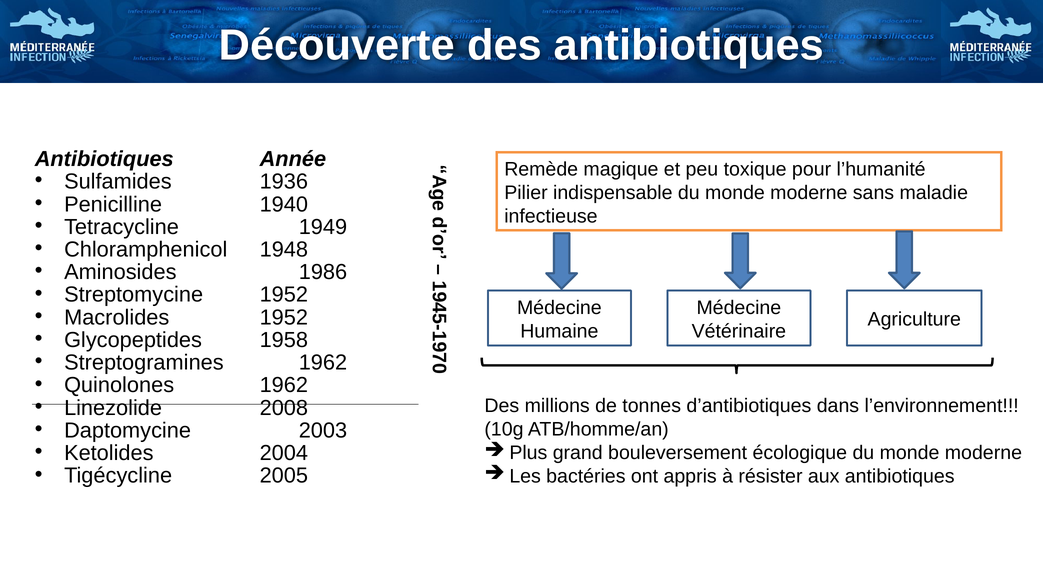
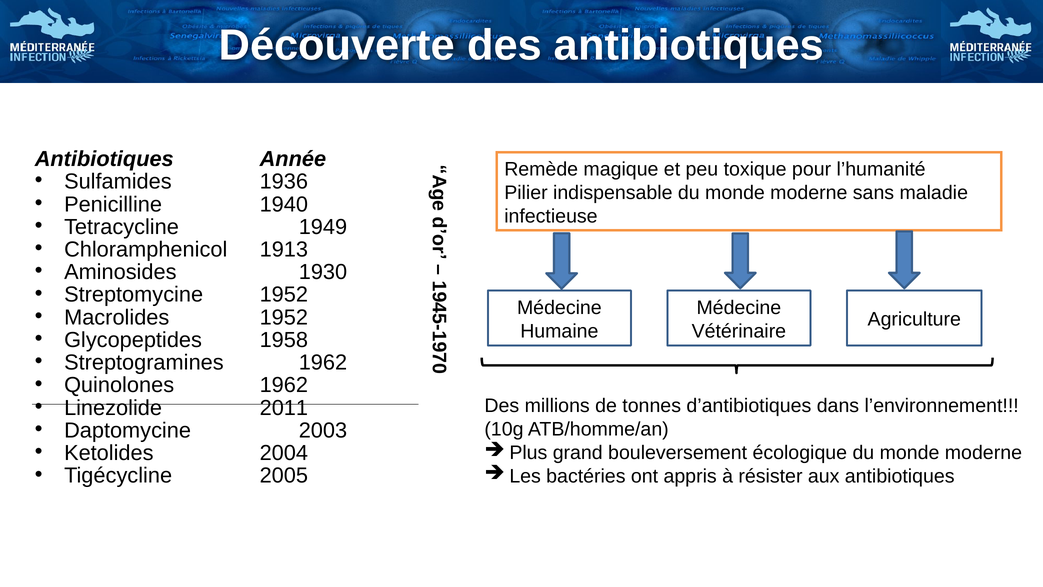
1948: 1948 -> 1913 (284, 249)
1986: 1986 -> 1930 (323, 272)
2008: 2008 -> 2011 (284, 408)
